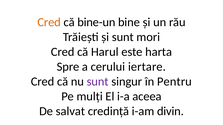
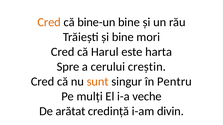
și sunt: sunt -> bine (123, 37)
iertare: iertare -> creștin (147, 67)
sunt colour: purple -> orange (98, 82)
aceea: aceea -> veche (147, 97)
salvat: salvat -> arătat (70, 112)
